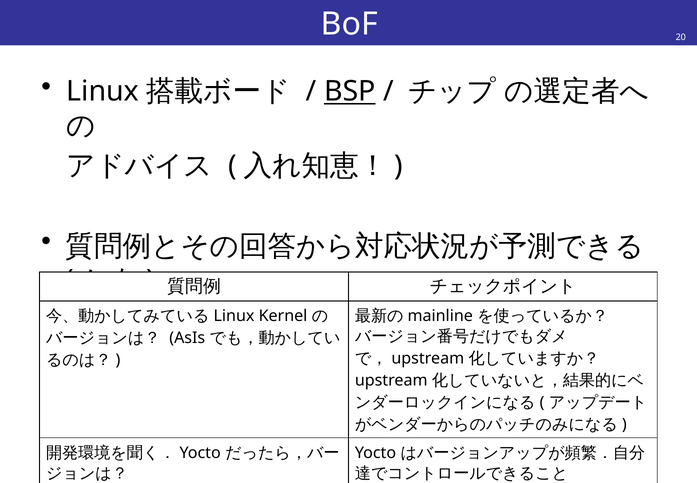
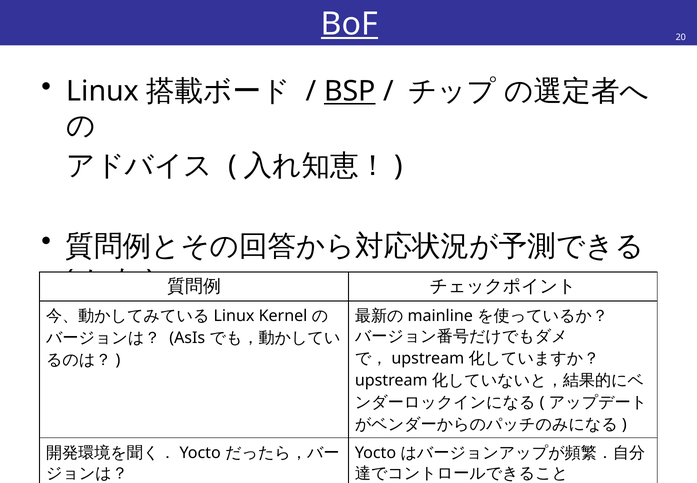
BoF underline: none -> present (349, 24)
